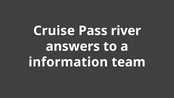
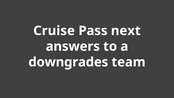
river: river -> next (126, 31)
information: information -> downgrades (68, 62)
